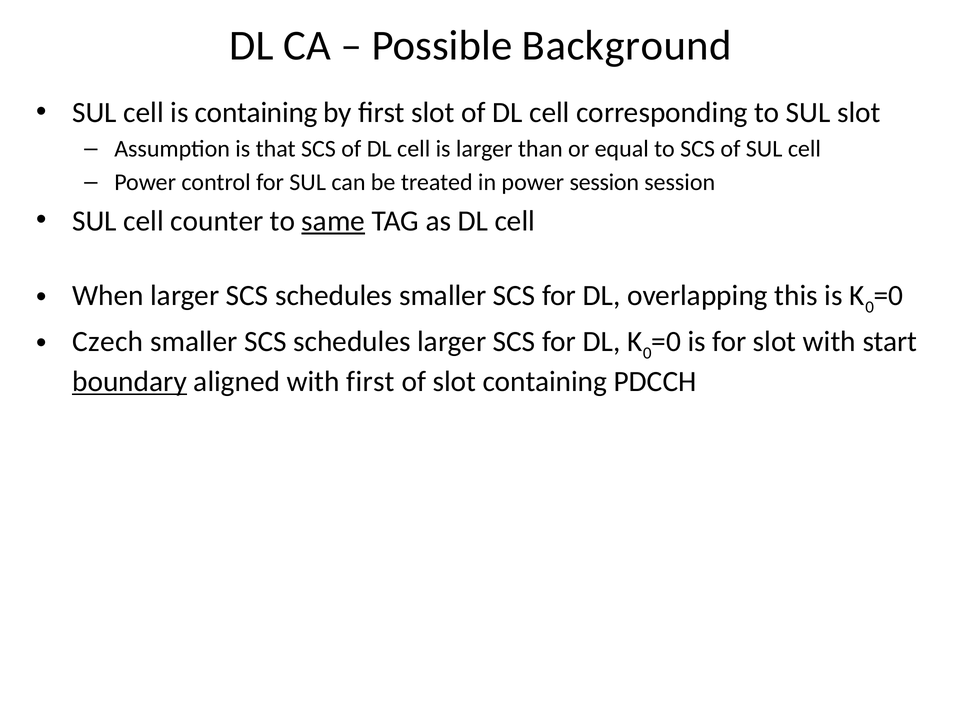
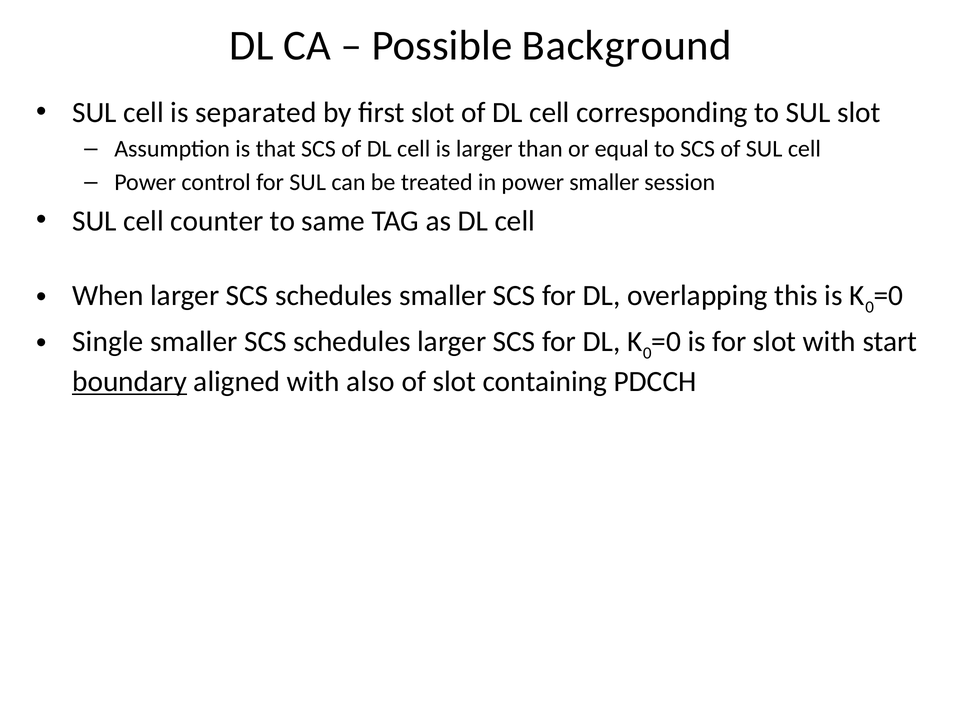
is containing: containing -> separated (256, 113)
power session: session -> smaller (604, 183)
same underline: present -> none (333, 221)
Czech: Czech -> Single (108, 342)
with first: first -> also (371, 382)
